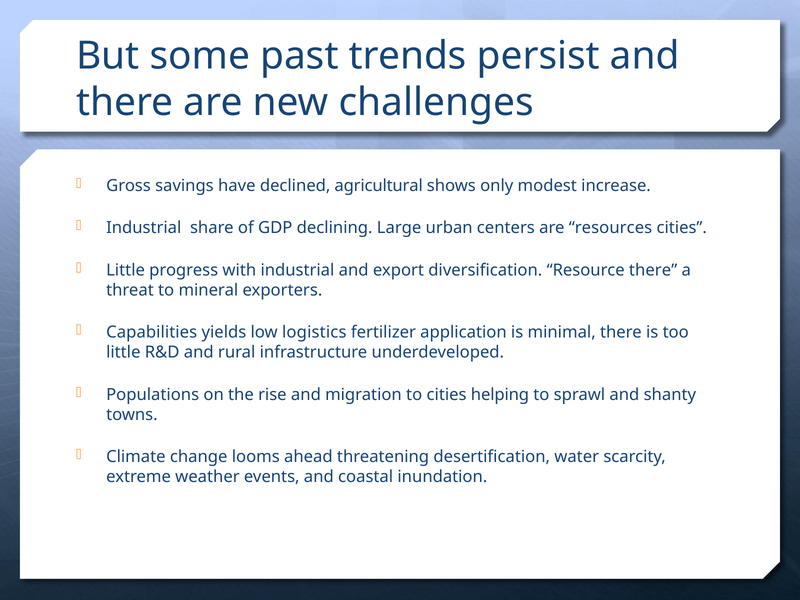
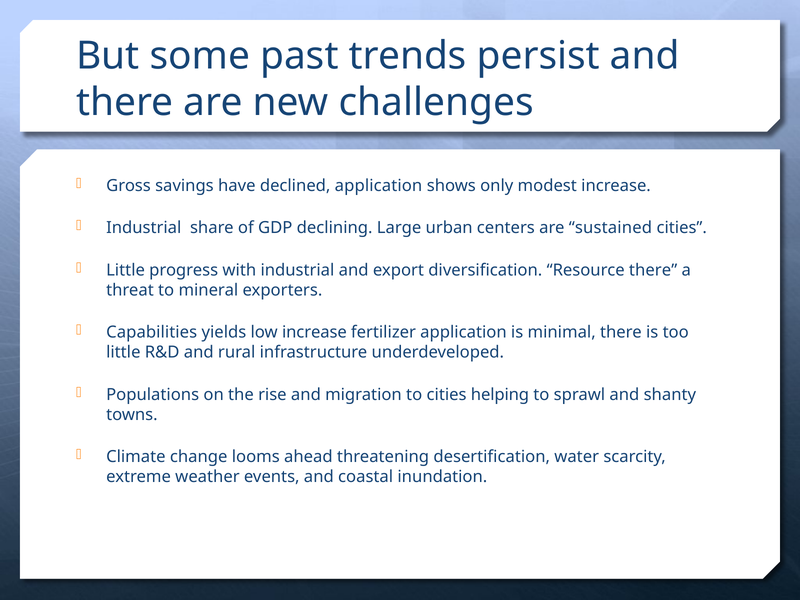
declined agricultural: agricultural -> application (378, 186)
resources: resources -> sustained (610, 228)
low logistics: logistics -> increase (314, 332)
